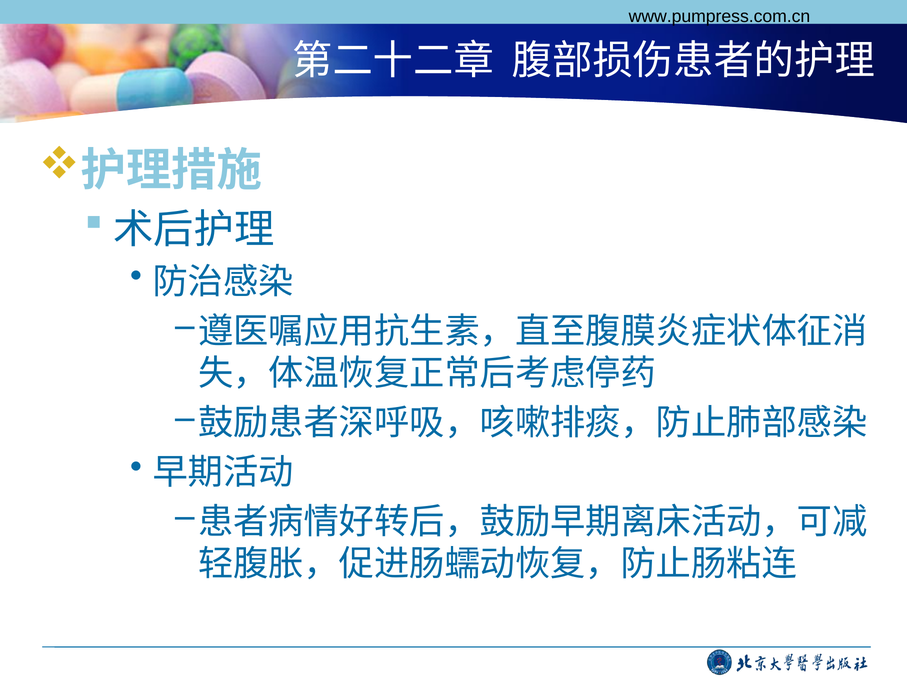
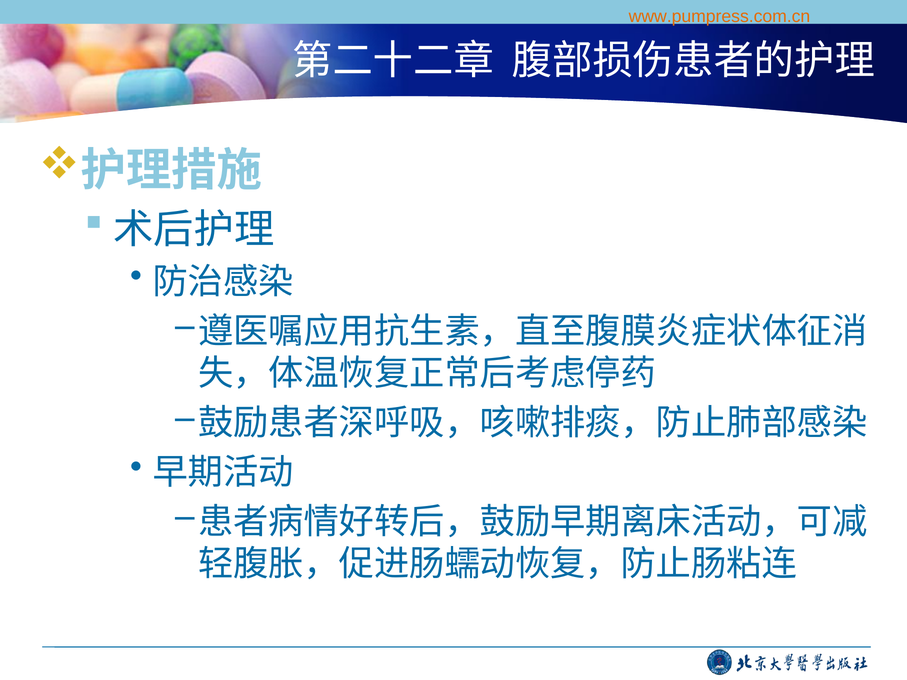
www.pumpress.com.cn colour: black -> orange (719, 16)
